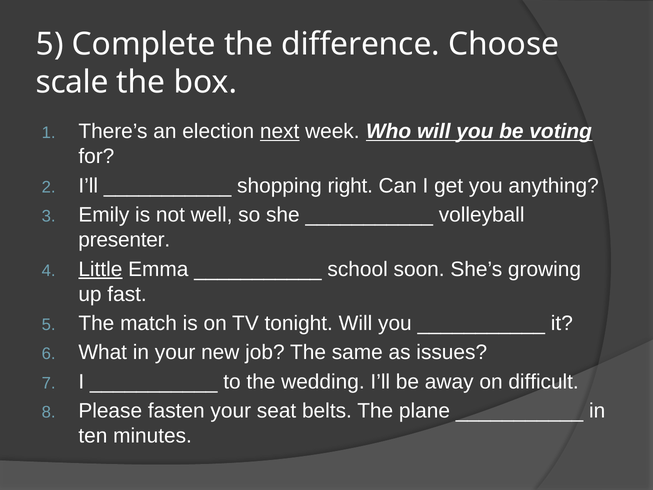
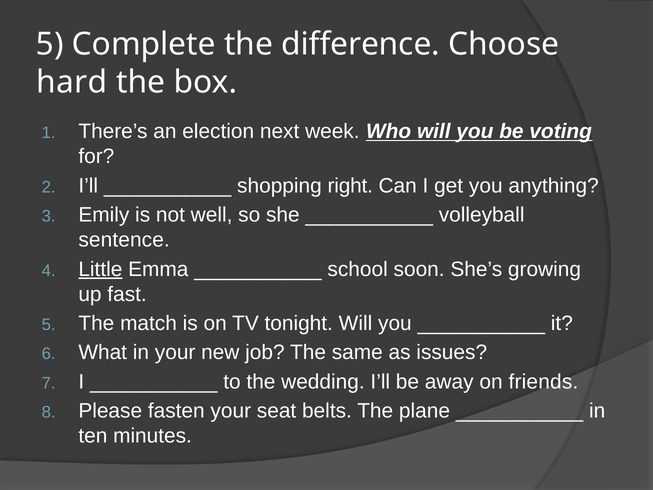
scale: scale -> hard (72, 82)
next underline: present -> none (280, 131)
presenter: presenter -> sentence (124, 240)
difficult: difficult -> friends (543, 382)
